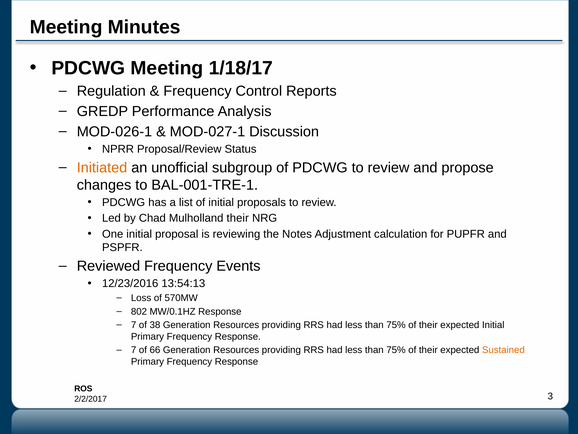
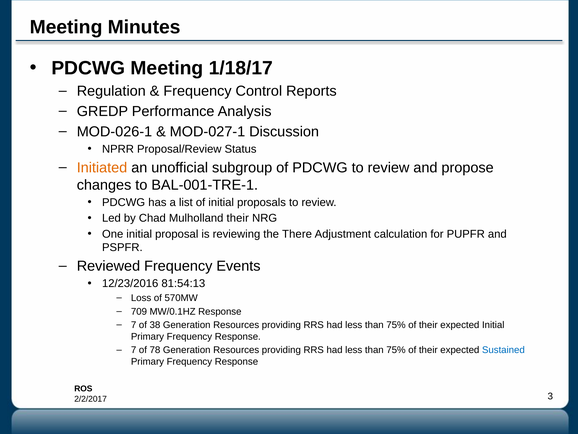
Notes: Notes -> There (297, 234)
13:54:13: 13:54:13 -> 81:54:13 (183, 283)
802: 802 -> 709 (139, 311)
66: 66 -> 78 (155, 350)
Sustained colour: orange -> blue (503, 350)
